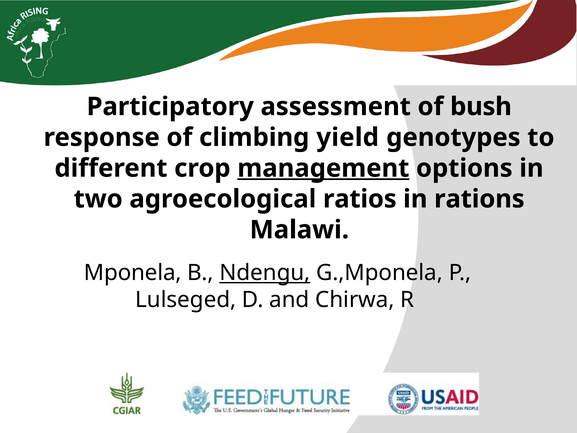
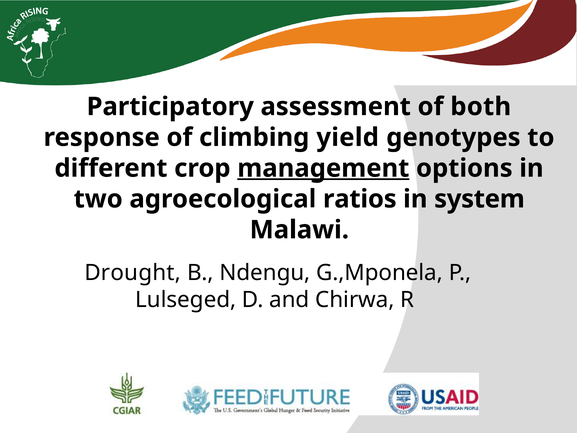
bush: bush -> both (481, 107)
rations: rations -> system (479, 199)
Mponela: Mponela -> Drought (133, 273)
Ndengu underline: present -> none (265, 273)
